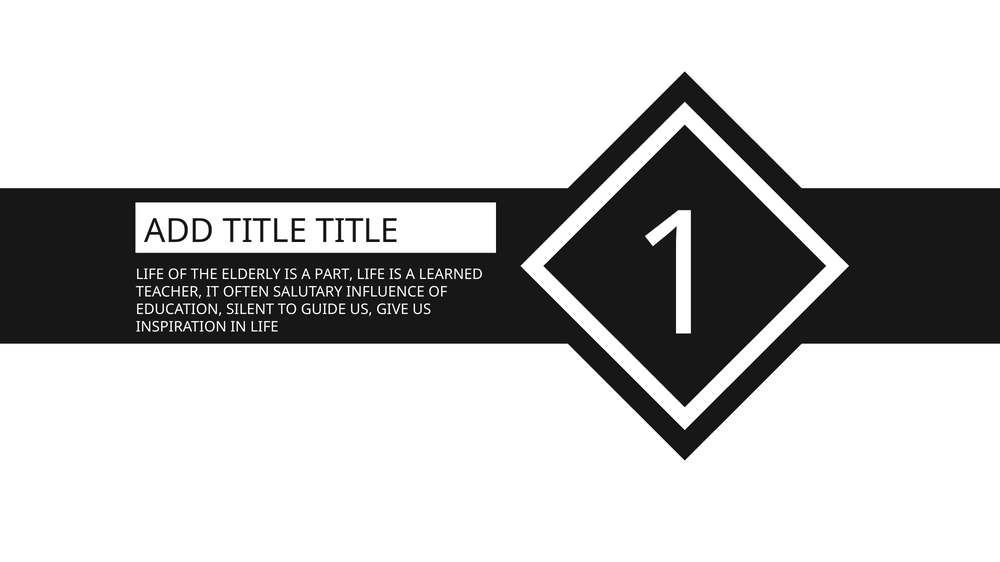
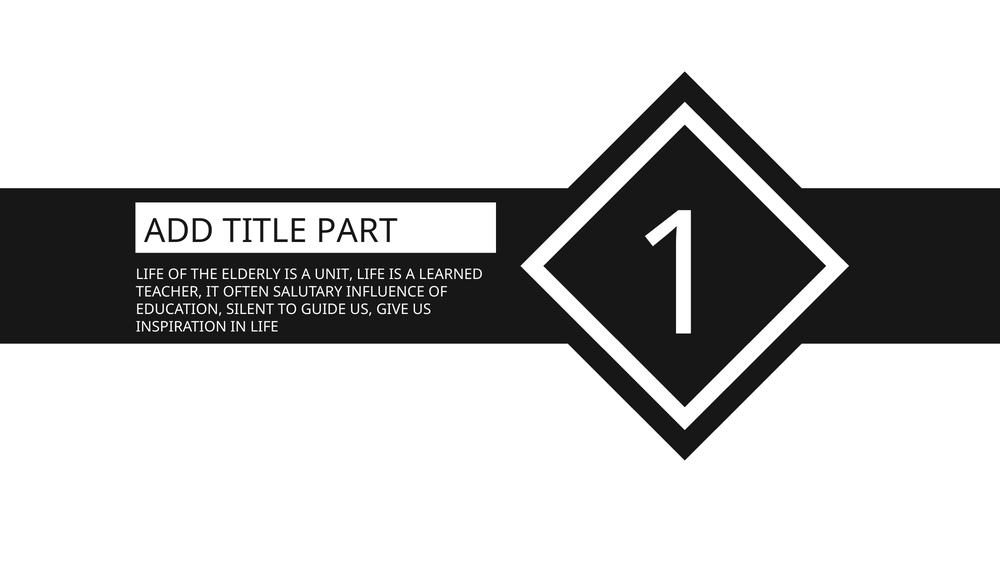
TITLE TITLE: TITLE -> PART (357, 231)
PART: PART -> UNIT (334, 275)
